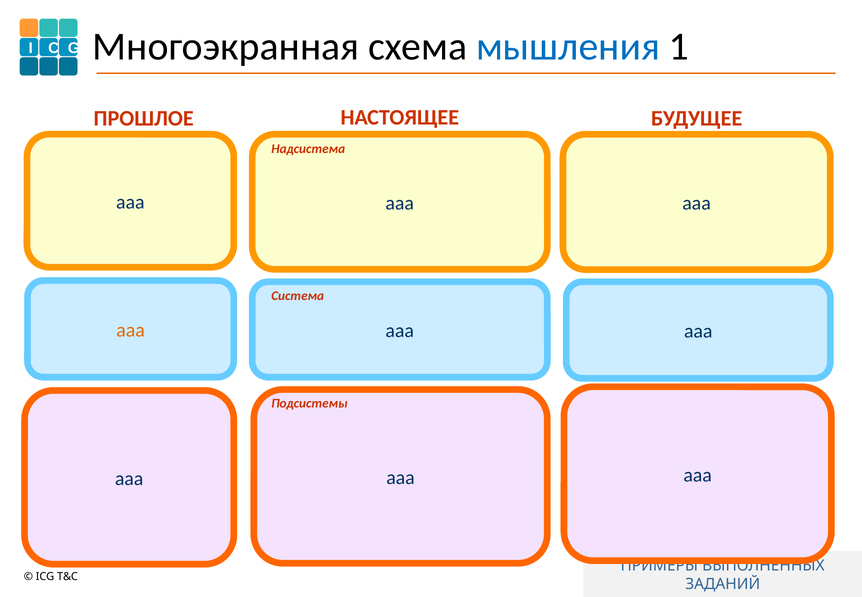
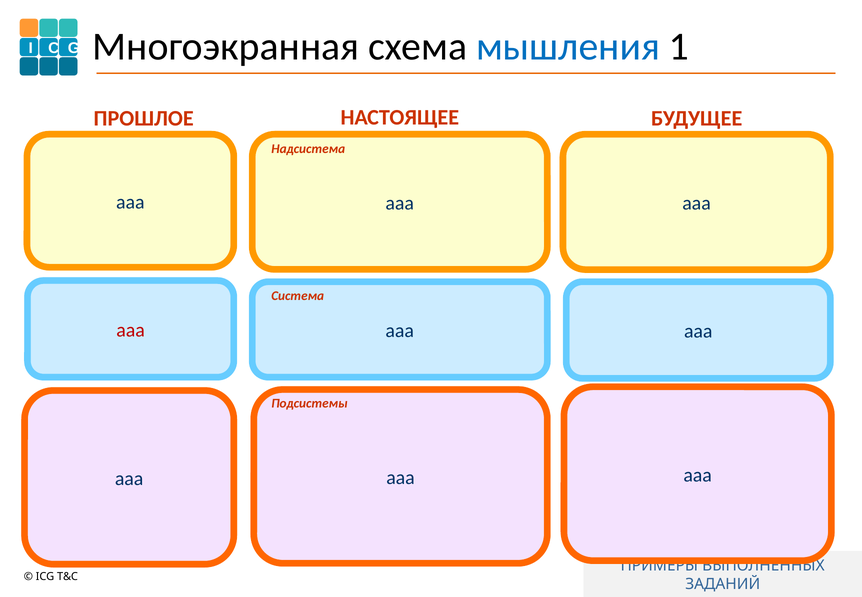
aaa colour: orange -> red (131, 330)
